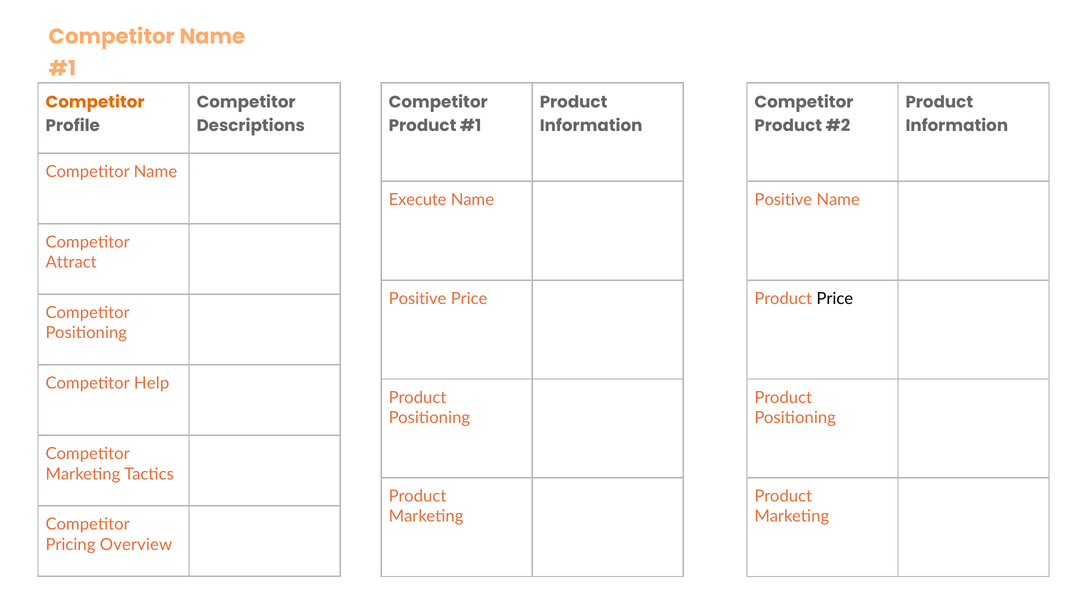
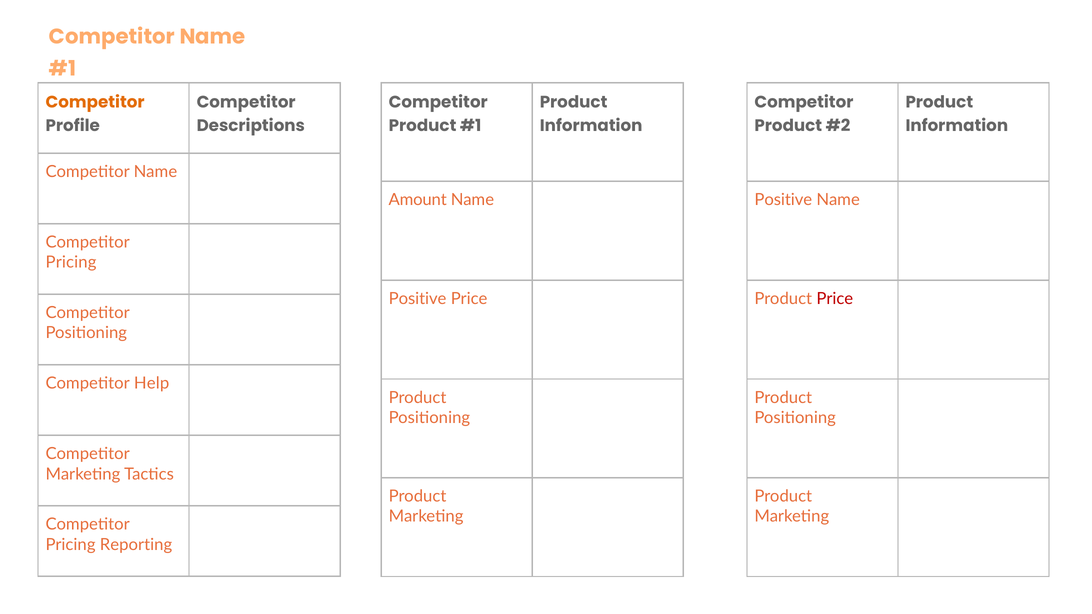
Execute: Execute -> Amount (418, 200)
Attract: Attract -> Pricing (71, 263)
Price colour: black -> red (835, 299)
Overview: Overview -> Reporting (136, 545)
